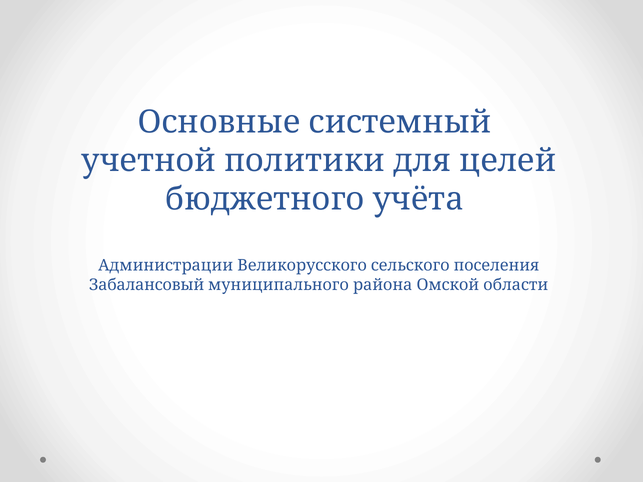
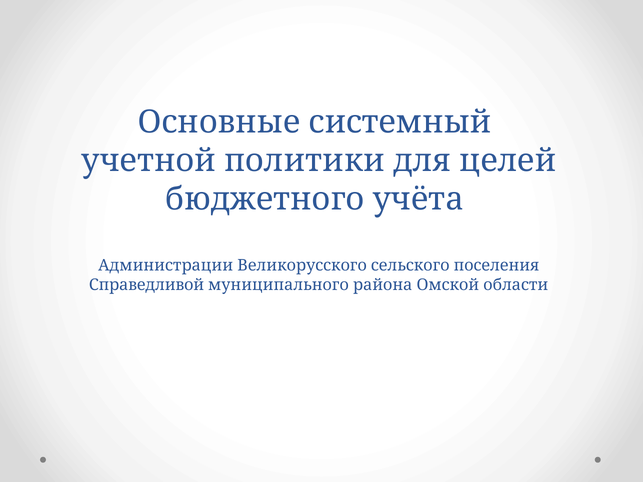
Забалансовый: Забалансовый -> Справедливой (147, 285)
